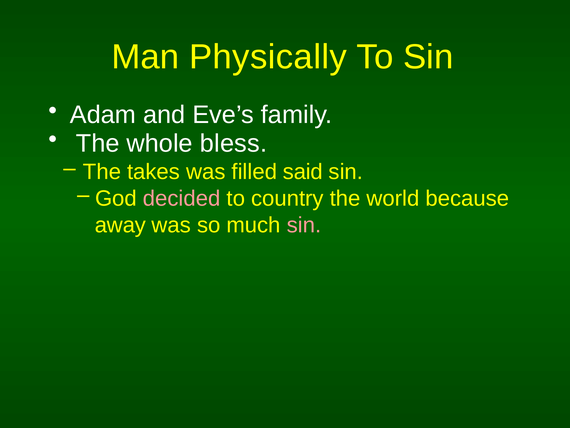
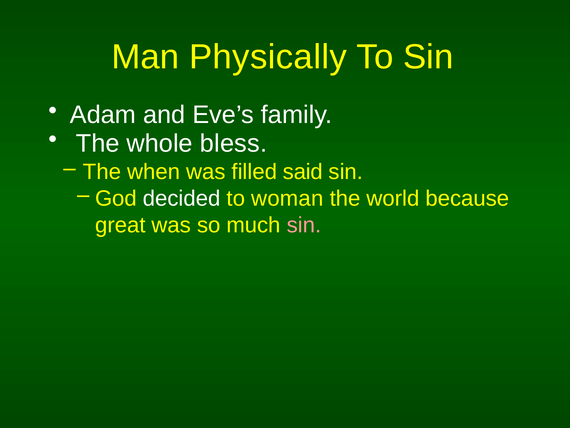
takes: takes -> when (154, 172)
decided colour: pink -> white (182, 198)
country: country -> woman (287, 198)
away: away -> great (120, 225)
